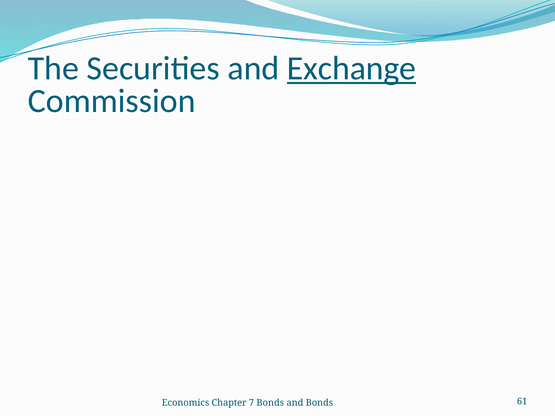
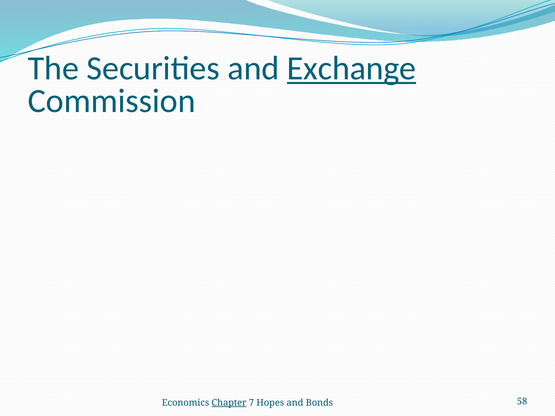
Chapter underline: none -> present (229, 403)
7 Bonds: Bonds -> Hopes (270, 403)
61: 61 -> 58 (522, 402)
